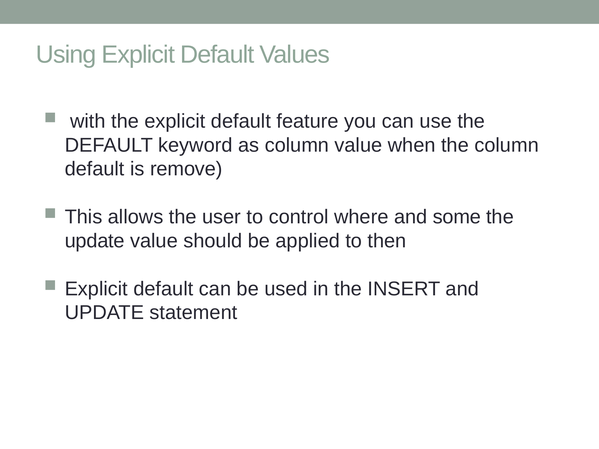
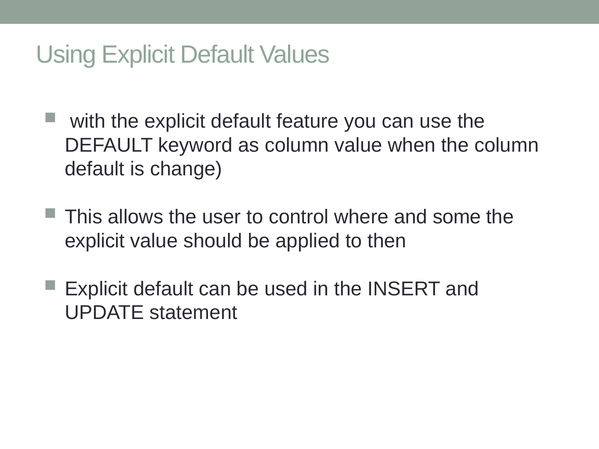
remove: remove -> change (186, 169)
update: update -> explicit (95, 241)
